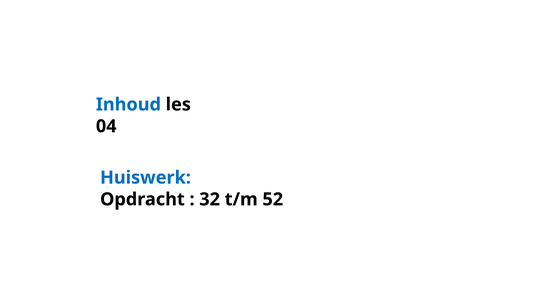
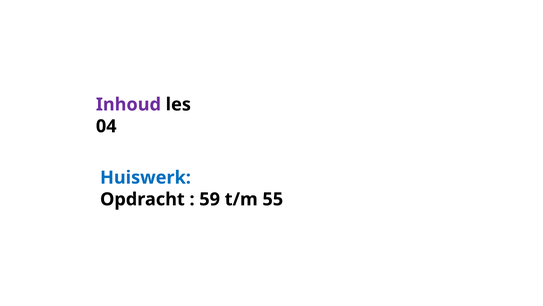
Inhoud colour: blue -> purple (128, 104)
32: 32 -> 59 (210, 199)
52: 52 -> 55 (273, 199)
